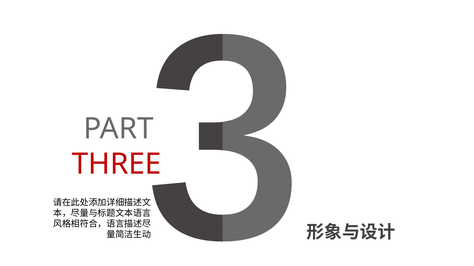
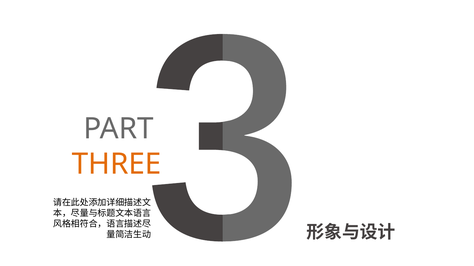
THREE colour: red -> orange (117, 164)
